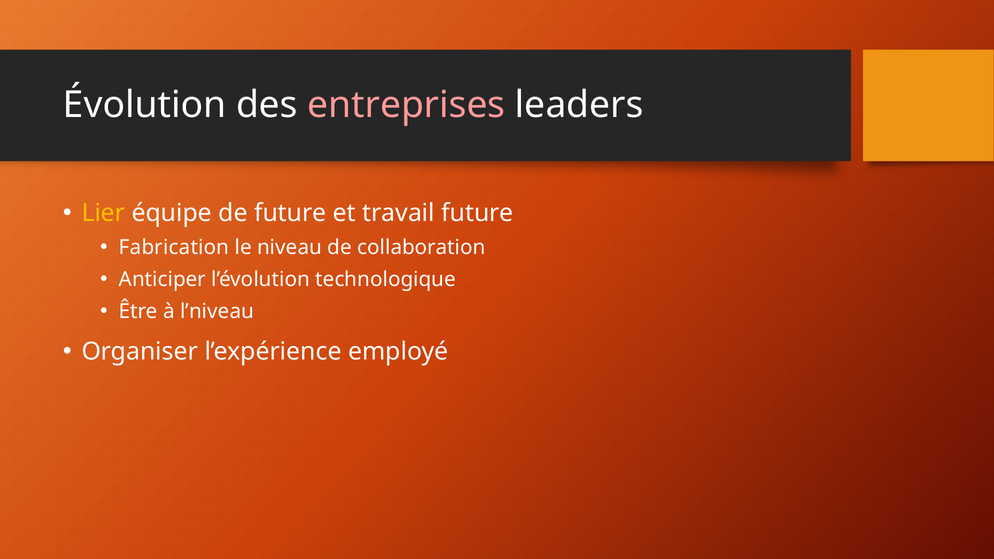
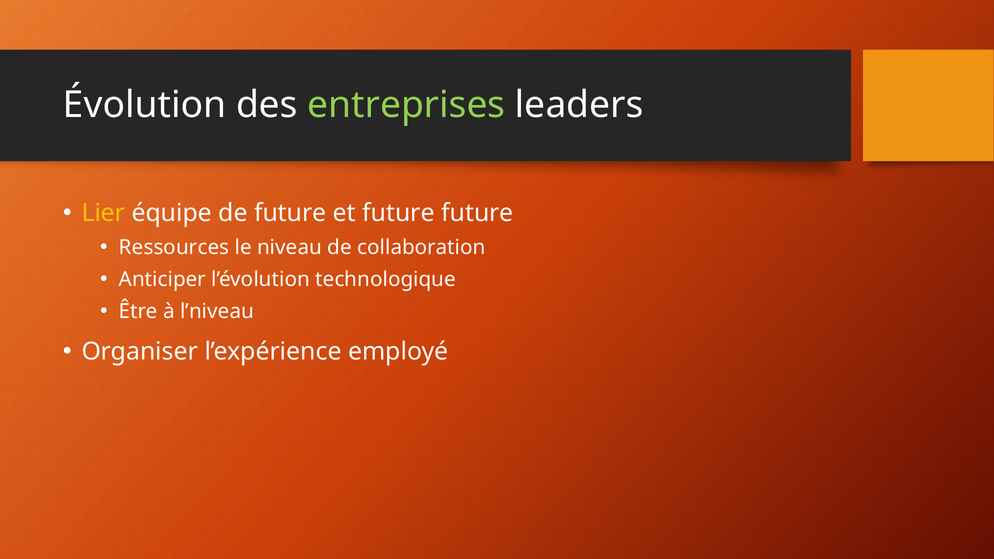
entreprises colour: pink -> light green (406, 105)
et travail: travail -> future (398, 213)
Fabrication: Fabrication -> Ressources (174, 247)
